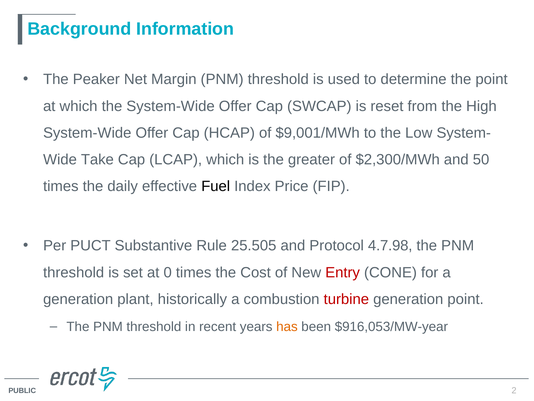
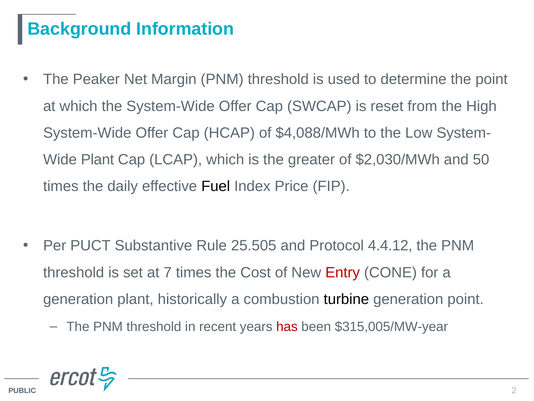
$9,001/MWh: $9,001/MWh -> $4,088/MWh (318, 133)
Take: Take -> Plant (97, 159)
$2,300/MWh: $2,300/MWh -> $2,030/MWh (398, 159)
4.7.98: 4.7.98 -> 4.4.12 (390, 245)
0: 0 -> 7 (168, 272)
turbine colour: red -> black (346, 299)
has colour: orange -> red (287, 326)
$916,053/MW-year: $916,053/MW-year -> $315,005/MW-year (391, 326)
